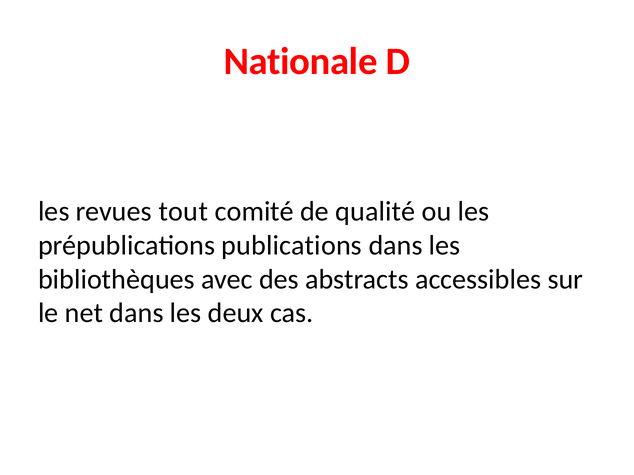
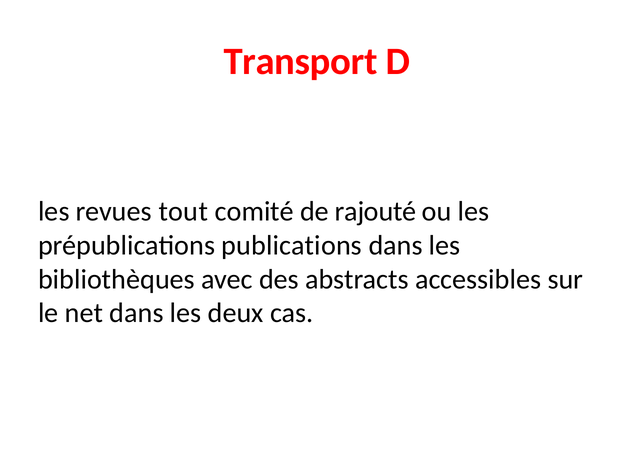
Nationale: Nationale -> Transport (301, 61)
qualité: qualité -> rajouté (375, 212)
